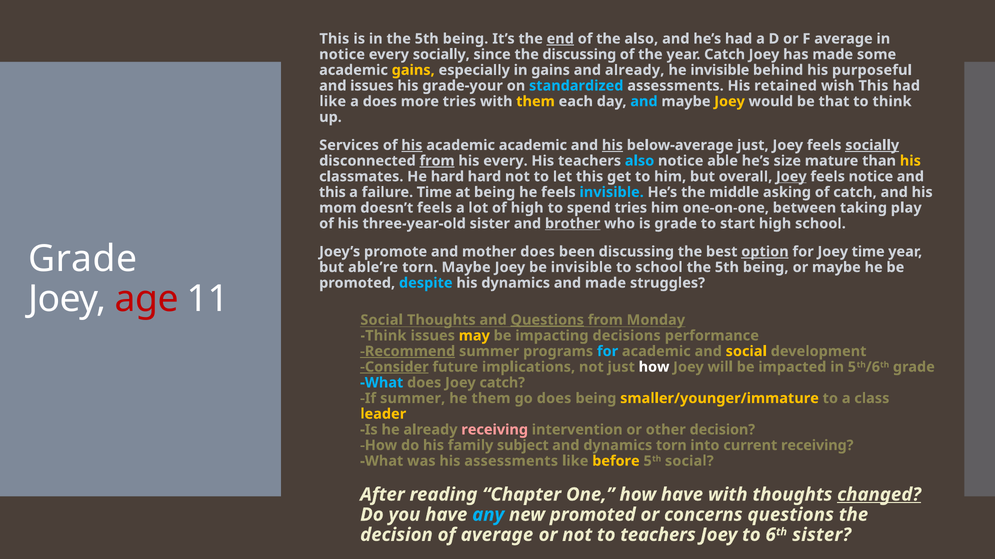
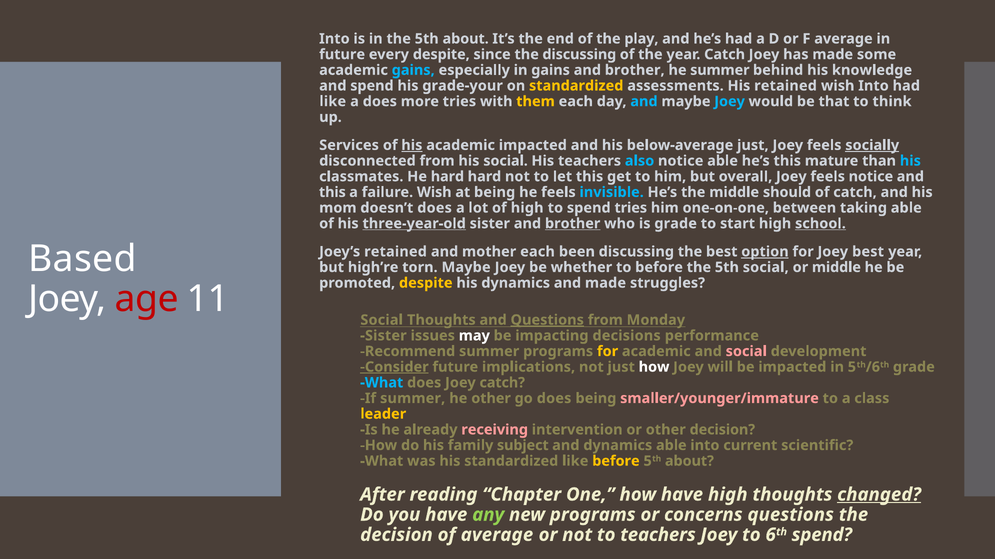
This: This -> Into (334, 39)
in the 5th being: being -> about (466, 39)
end underline: present -> none (560, 39)
the also: also -> play (641, 39)
notice: notice -> future (342, 54)
every socially: socially -> despite (441, 54)
gains colour: yellow -> light blue (413, 70)
already: already -> brother (635, 70)
he invisible: invisible -> summer (720, 70)
purposeful: purposeful -> knowledge (872, 70)
and issues: issues -> spend (372, 86)
standardized colour: light blue -> yellow (576, 86)
wish This: This -> Into (874, 86)
Joey colour: yellow -> light blue (730, 102)
academic academic: academic -> impacted (533, 145)
his underline: present -> none (612, 145)
from underline: present -> none (437, 161)
his every: every -> social (506, 161)
he’s size: size -> this (787, 161)
his colour: yellow -> light blue (910, 161)
Joey underline: present -> none (791, 177)
failure Time: Time -> Wish (434, 192)
asking: asking -> should (787, 192)
doesn’t feels: feels -> does (435, 208)
taking play: play -> able (906, 208)
three-year-old underline: none -> present (414, 224)
school underline: none -> present (820, 224)
Grade: Grade -> Based (83, 259)
Joey’s promote: promote -> retained (396, 252)
mother does: does -> each (538, 252)
Joey time: time -> best (868, 252)
able’re: able’re -> high’re (373, 268)
be invisible: invisible -> whether (581, 268)
to school: school -> before (659, 268)
being: being -> social (766, 268)
or maybe: maybe -> middle (836, 268)
despite colour: light blue -> yellow (426, 283)
Think: Think -> Sister (383, 336)
may colour: yellow -> white (474, 336)
Recommend underline: present -> none (408, 352)
for colour: light blue -> yellow (608, 352)
social colour: yellow -> pink (746, 352)
he them: them -> other (491, 399)
smaller/younger/immature colour: yellow -> pink (719, 399)
dynamics torn: torn -> able (671, 446)
current receiving: receiving -> scientific (817, 446)
his assessments: assessments -> standardized (511, 462)
social: social -> about (689, 462)
have with: with -> high (728, 495)
any colour: light blue -> light green (488, 515)
new promoted: promoted -> programs (593, 515)
6th sister: sister -> spend (822, 535)
